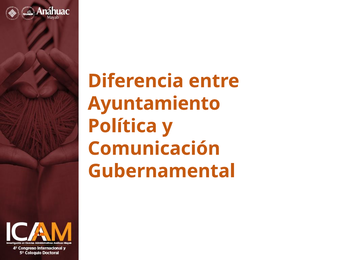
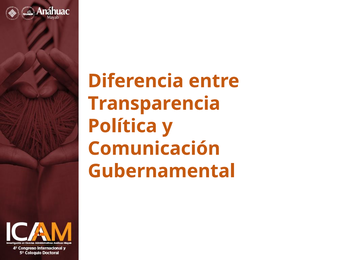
Ayuntamiento: Ayuntamiento -> Transparencia (154, 104)
